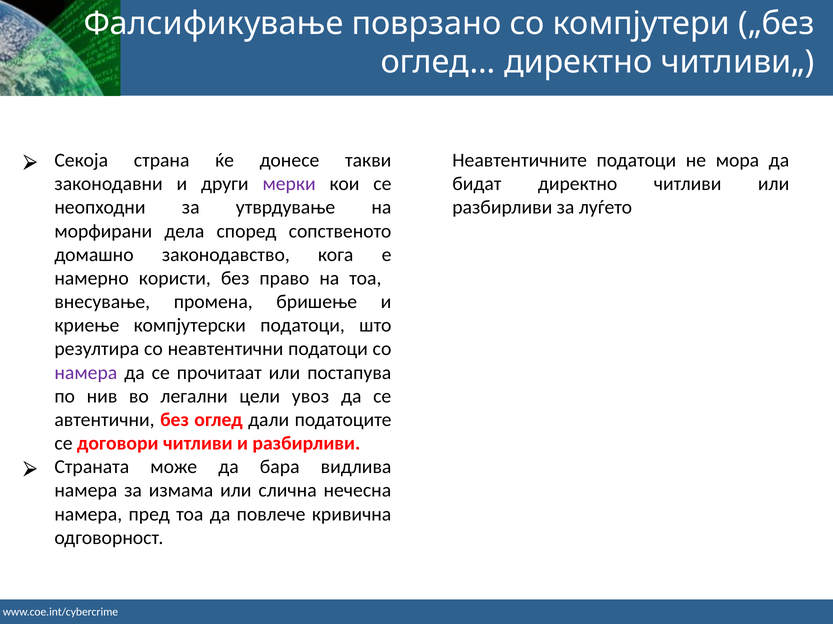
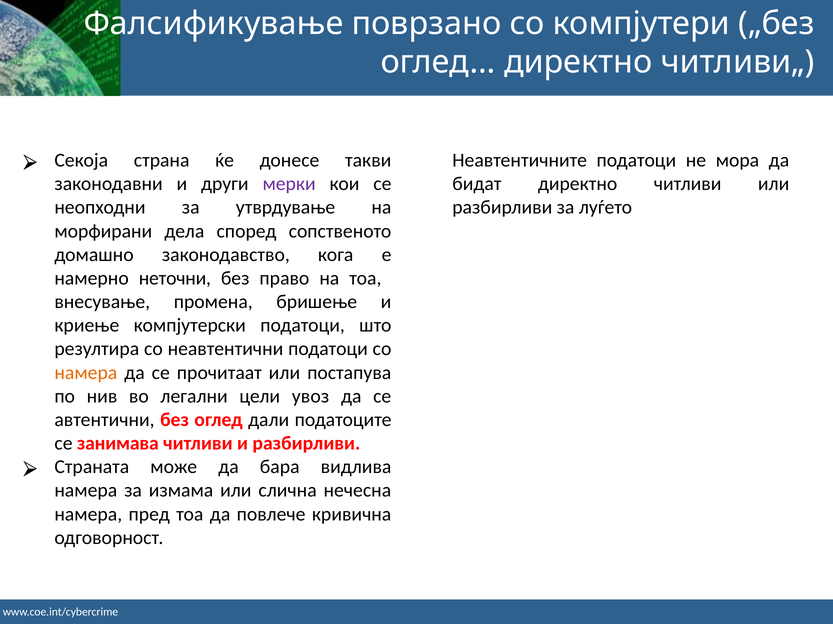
користи: користи -> неточни (175, 279)
намера colour: purple -> orange (86, 373)
договори: договори -> занимава (118, 444)
